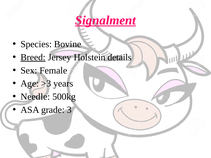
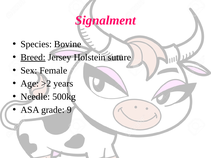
Signalment underline: present -> none (105, 20)
details: details -> suture (119, 57)
>3: >3 -> >2 (46, 84)
3: 3 -> 9 (69, 110)
